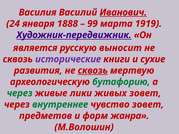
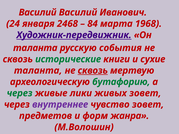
Василия: Василия -> Василий (38, 12)
Иванович underline: present -> none (123, 12)
1888: 1888 -> 2468 (67, 24)
99: 99 -> 84 (92, 24)
1919: 1919 -> 1968 (148, 24)
является: является -> таланта (35, 48)
выносит: выносит -> события (120, 48)
исторические colour: purple -> green (68, 59)
развития: развития -> таланта (38, 71)
внутреннее colour: green -> purple (60, 105)
